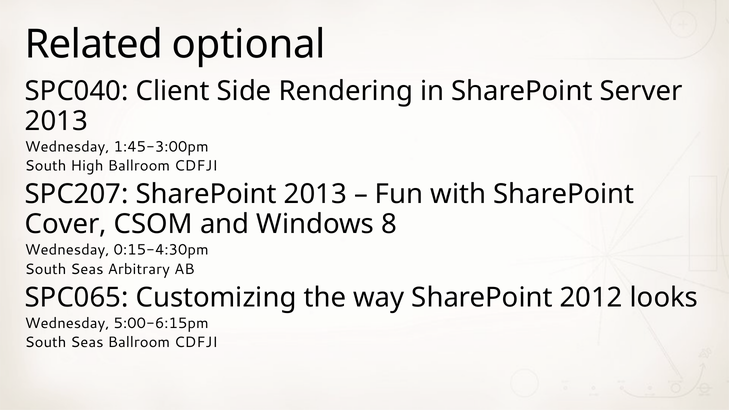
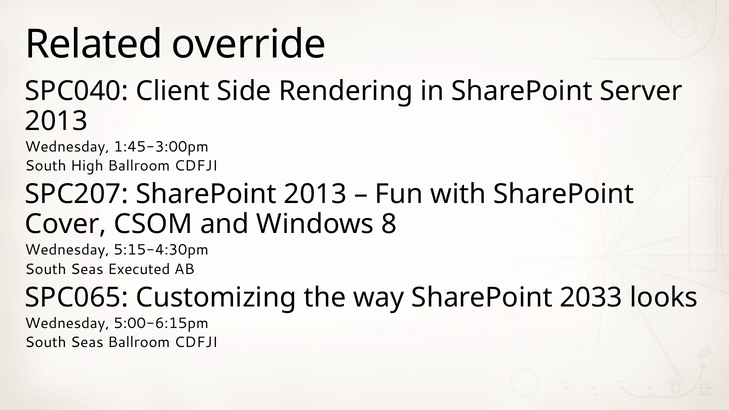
optional: optional -> override (249, 44)
0:15-4:30pm: 0:15-4:30pm -> 5:15-4:30pm (161, 250)
Arbitrary: Arbitrary -> Executed (139, 269)
2012: 2012 -> 2033 (591, 297)
